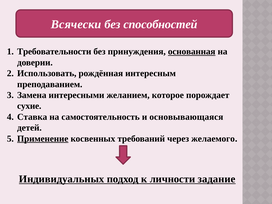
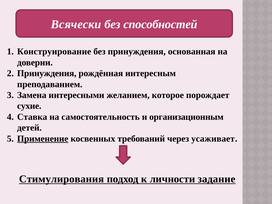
Требовательности: Требовательности -> Конструирование (54, 52)
основанная underline: present -> none (192, 52)
Использовать: Использовать -> Принуждения (47, 73)
основывающаяся: основывающаяся -> организационным (186, 117)
желаемого: желаемого -> усаживает (213, 139)
Индивидуальных: Индивидуальных -> Стимулирования (62, 179)
